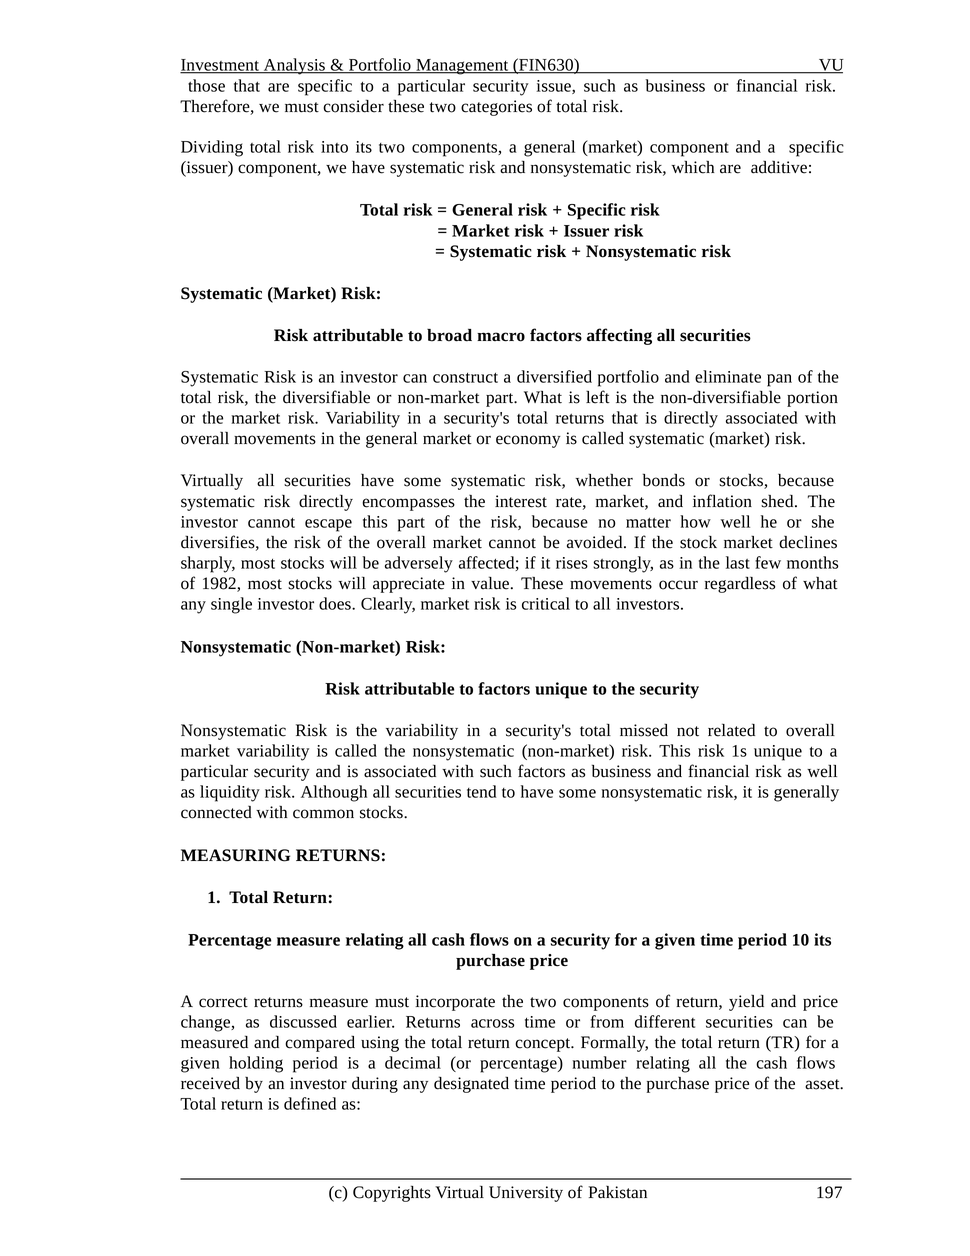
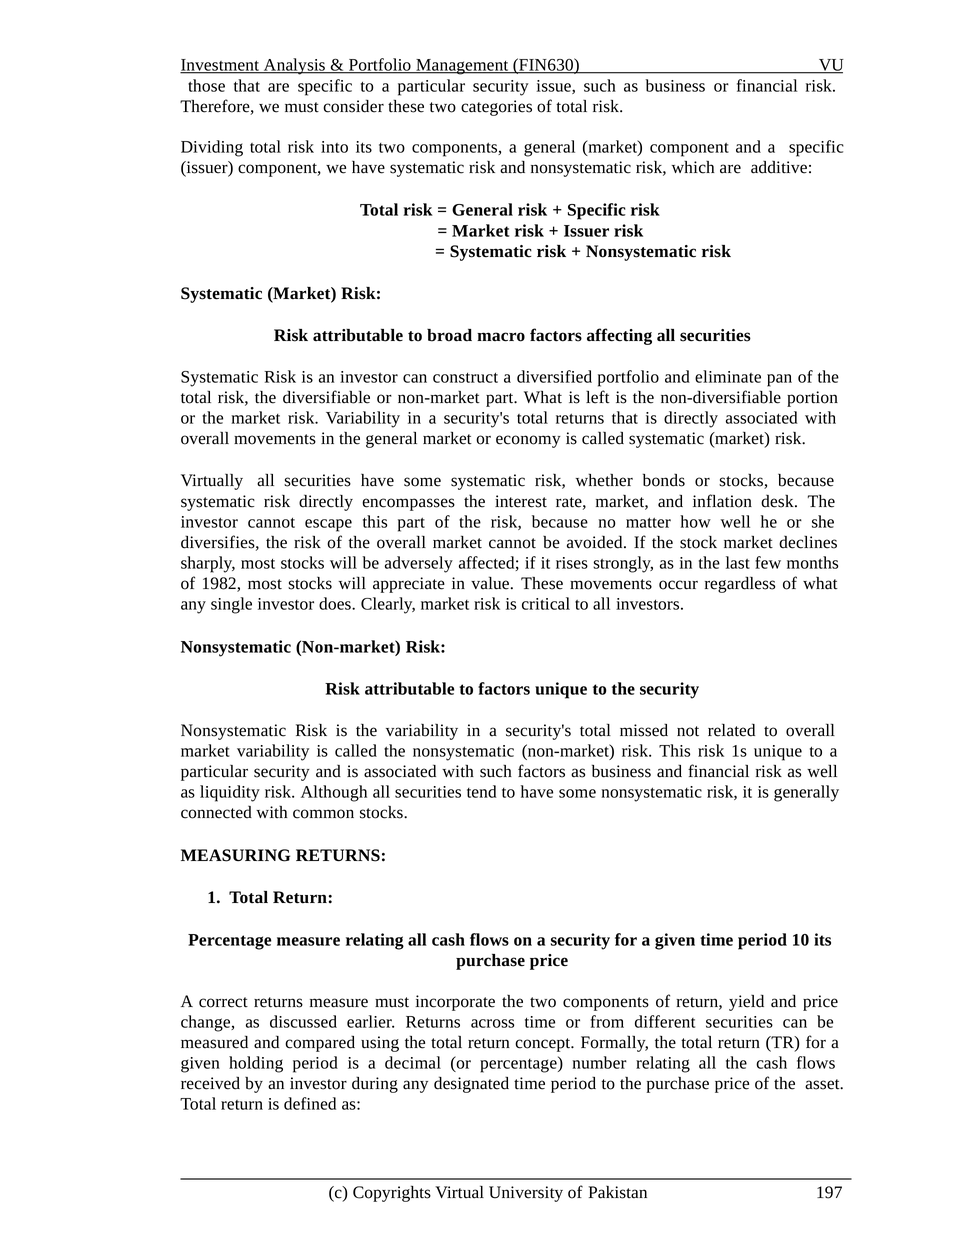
shed: shed -> desk (780, 501)
